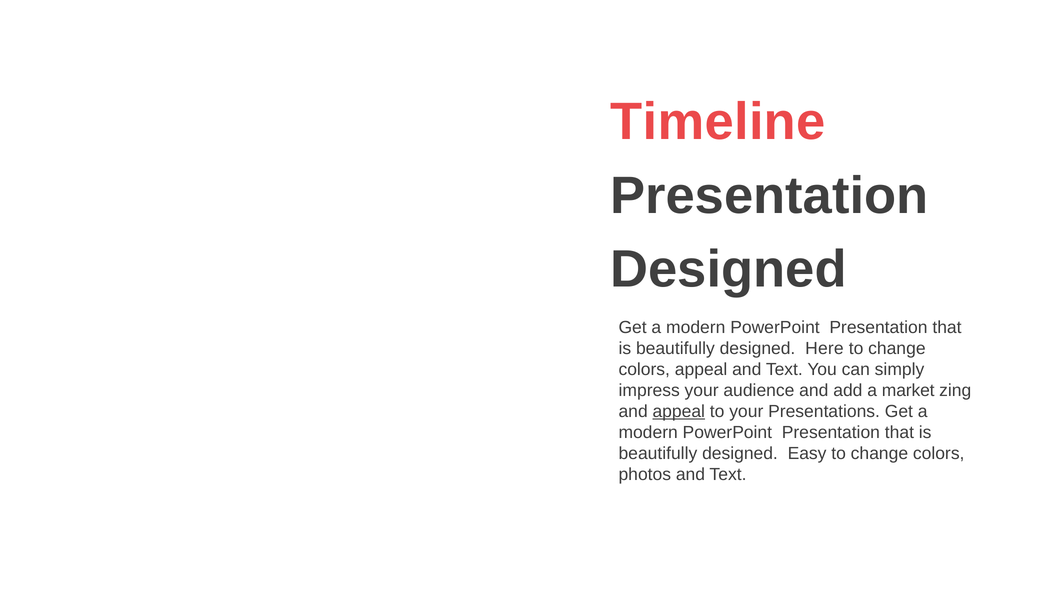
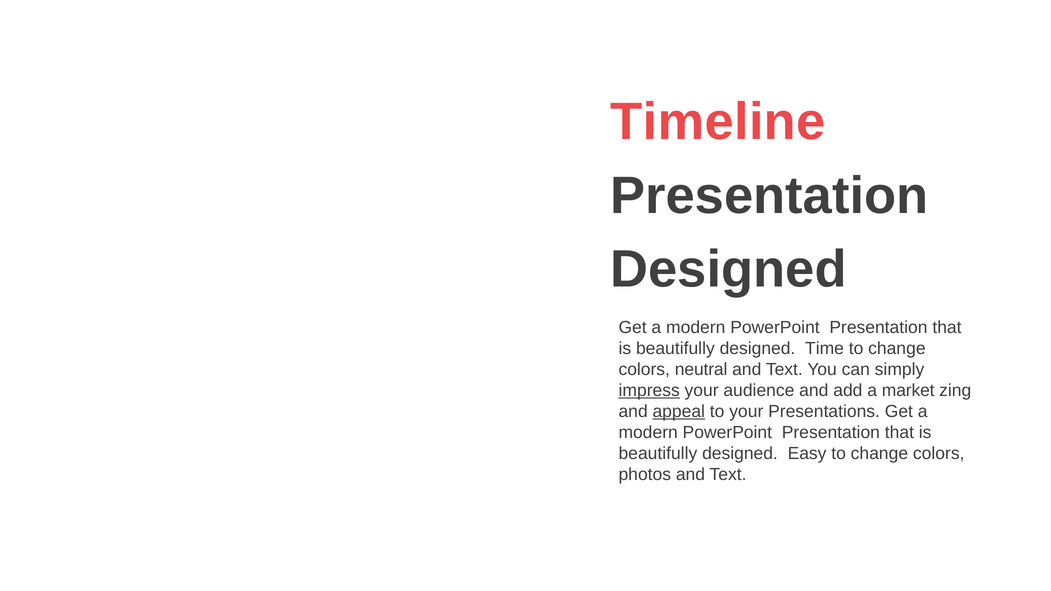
Here: Here -> Time (825, 349)
colors appeal: appeal -> neutral (701, 370)
impress underline: none -> present (649, 391)
